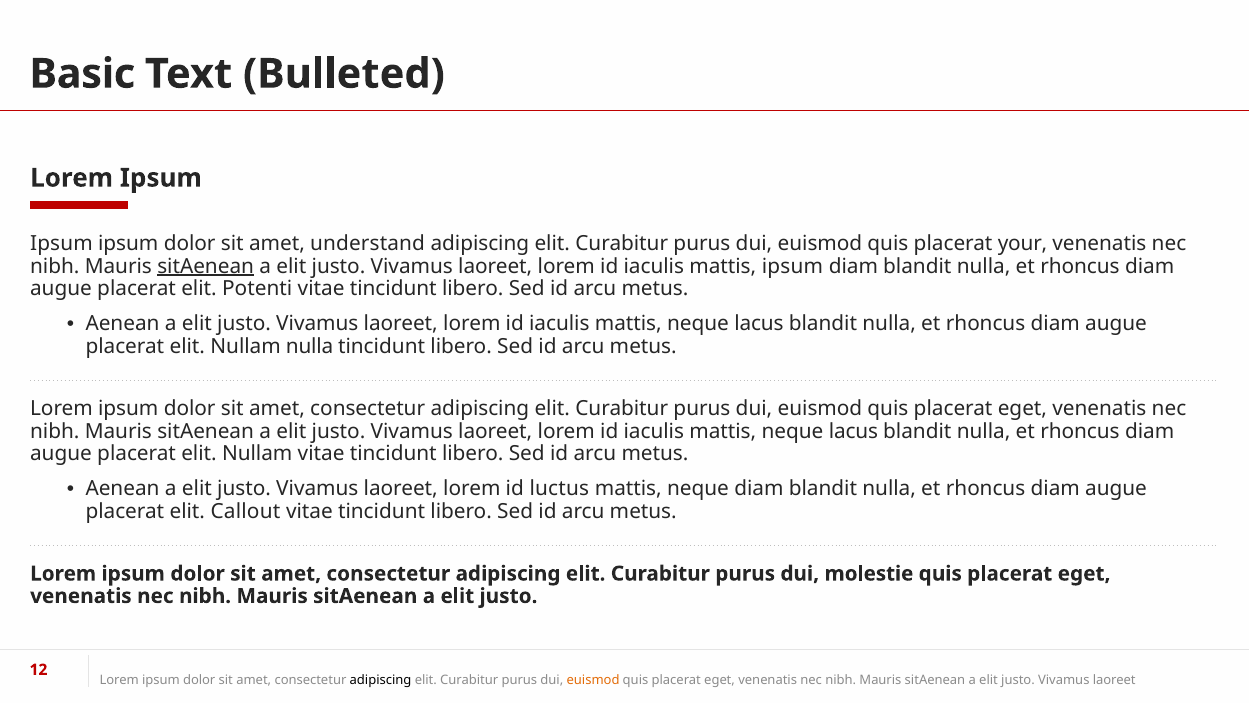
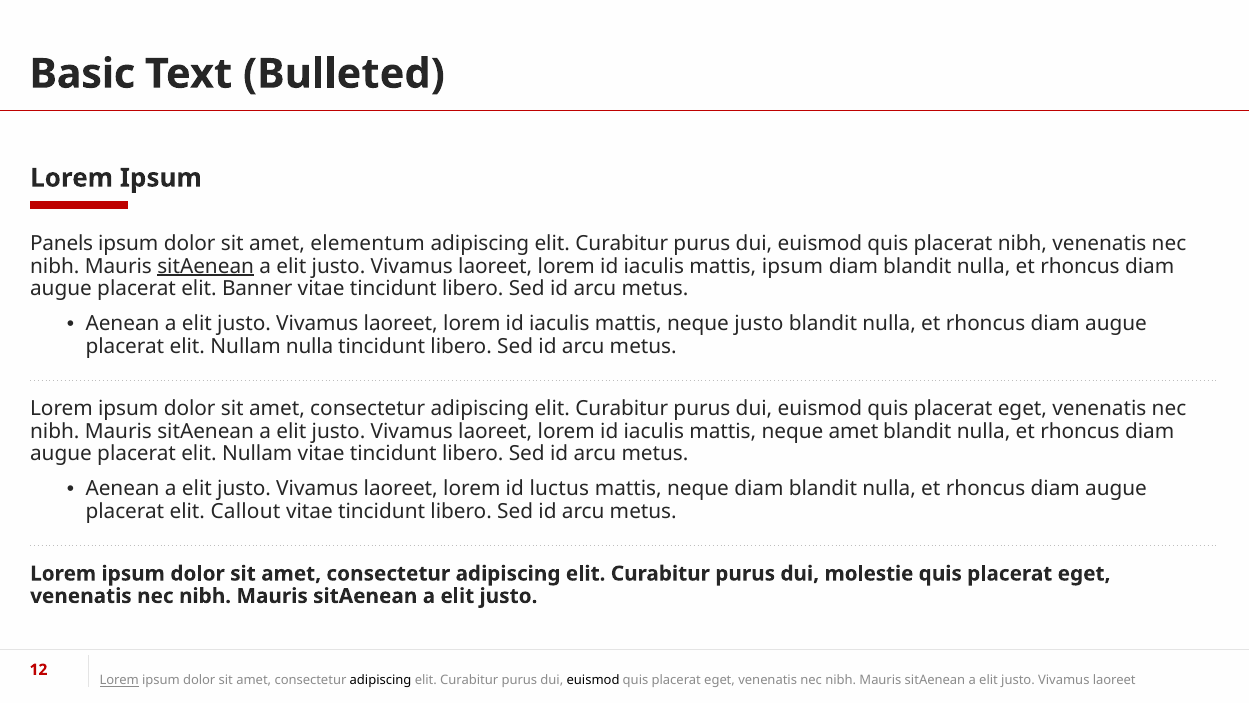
Ipsum: Ipsum -> Panels (62, 244)
understand: understand -> elementum (368, 244)
placerat your: your -> nibh (1022, 244)
Potenti: Potenti -> Banner (257, 288)
lacus: lacus -> justo (759, 324)
lacus: lacus -> amet (853, 431)
Lorem underline: none -> present (119, 680)
euismod colour: orange -> black (593, 680)
